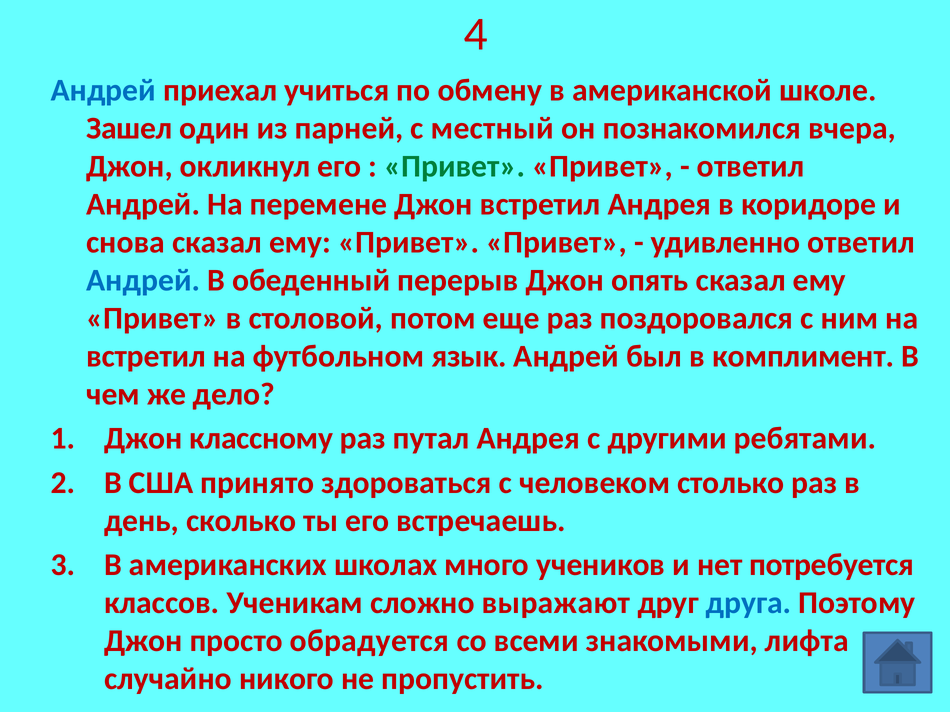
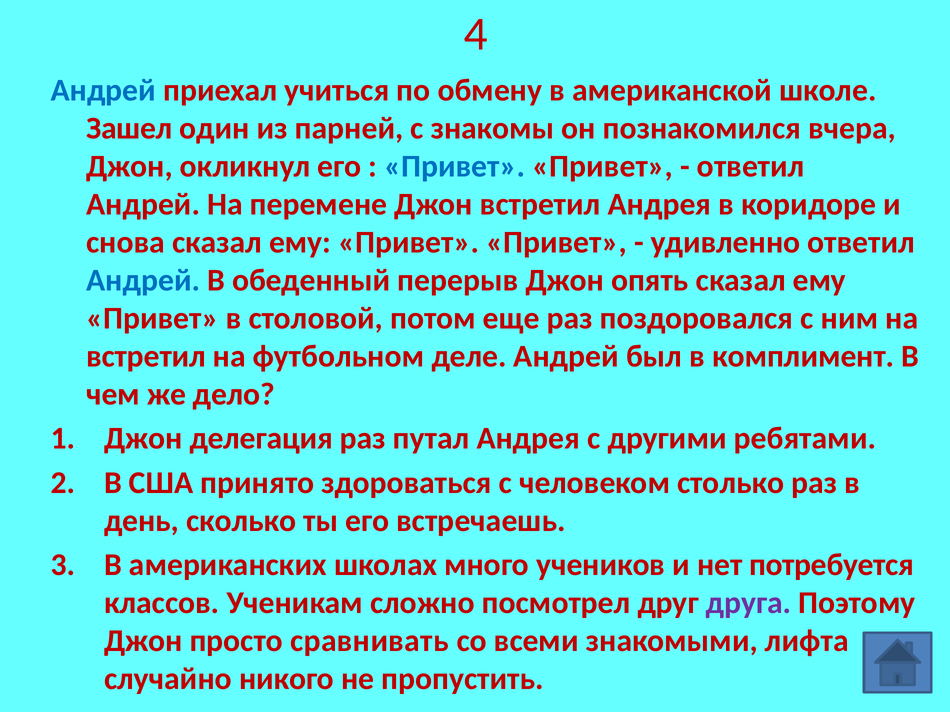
местный: местный -> знакомы (493, 128)
Привет colour: green -> blue (455, 166)
язык: язык -> деле (469, 356)
классному: классному -> делегация (261, 439)
выражают: выражают -> посмотрел (556, 603)
друга colour: blue -> purple (749, 603)
обрадуется: обрадуется -> сравнивать (369, 641)
